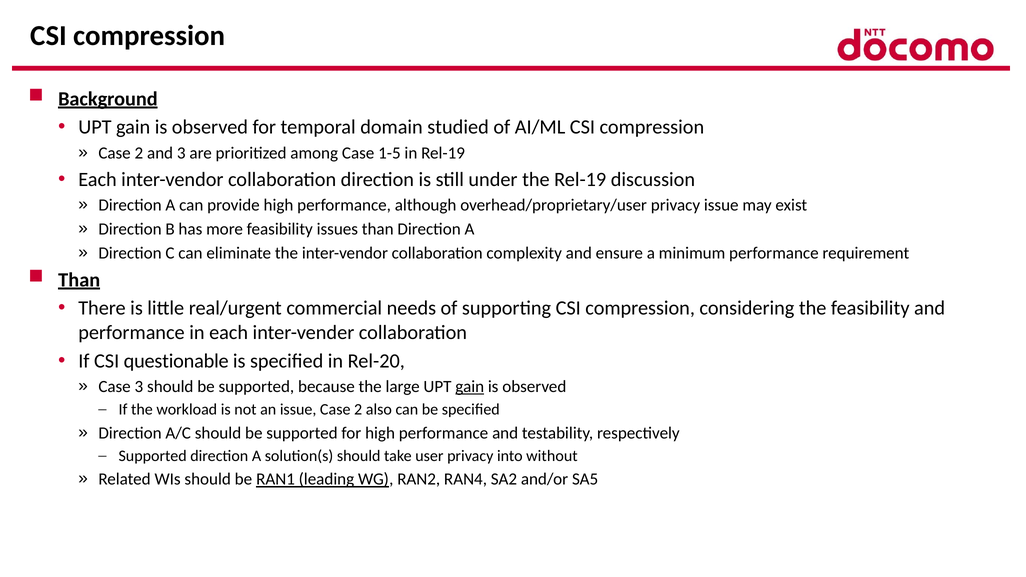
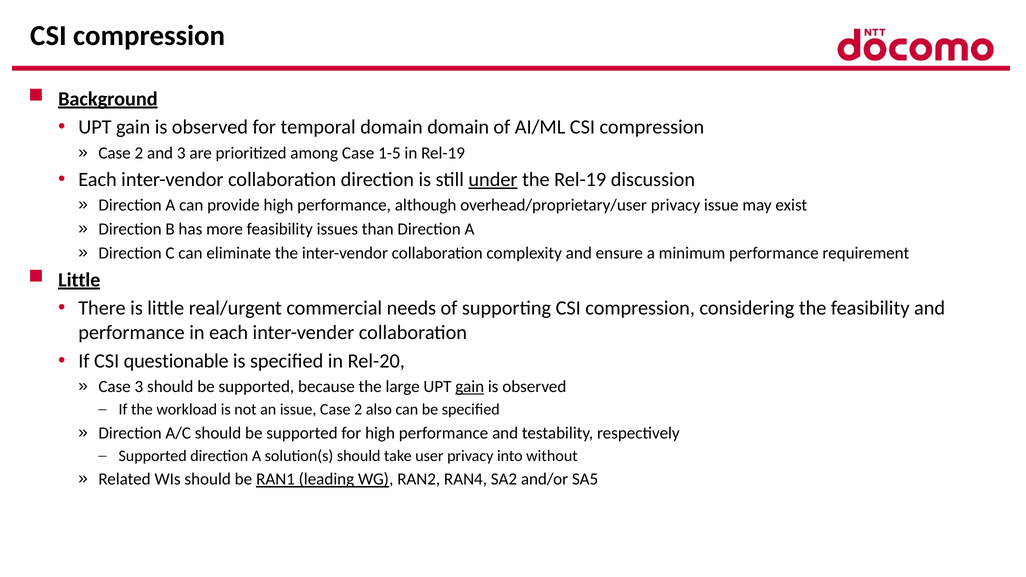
domain studied: studied -> domain (458, 127)
under underline: none -> present (493, 180)
Than: Than -> Little (79, 280)
